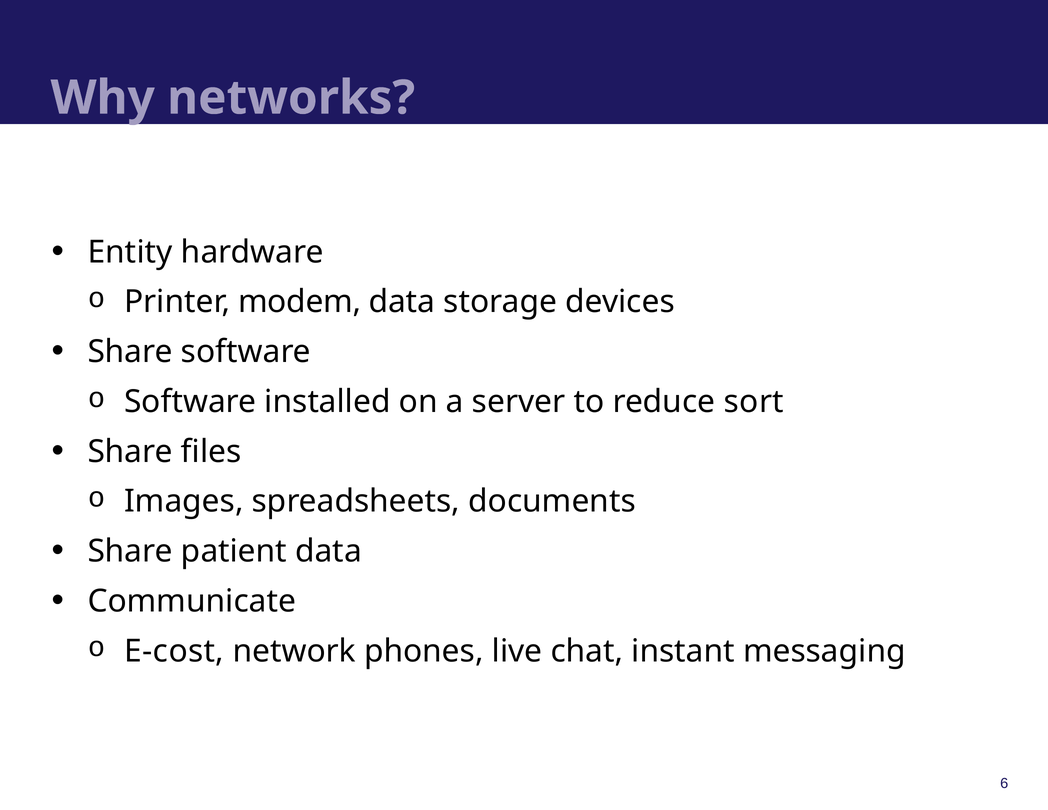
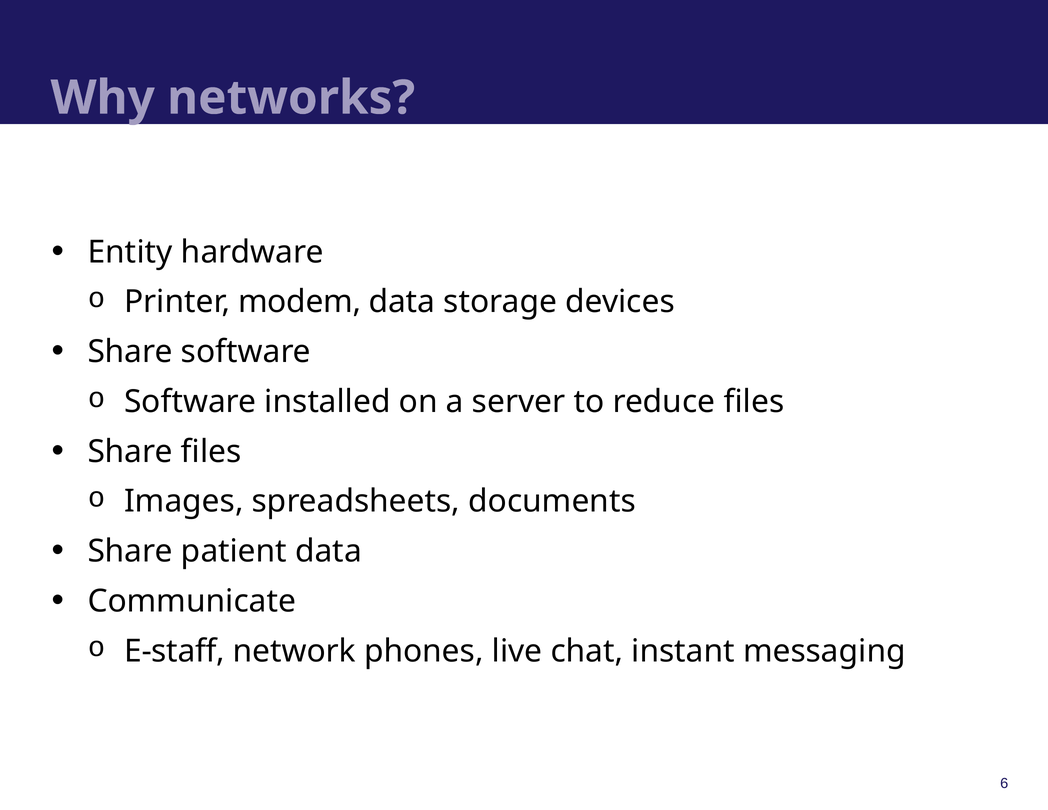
reduce sort: sort -> files (754, 402)
E-cost: E-cost -> E-staff (174, 651)
